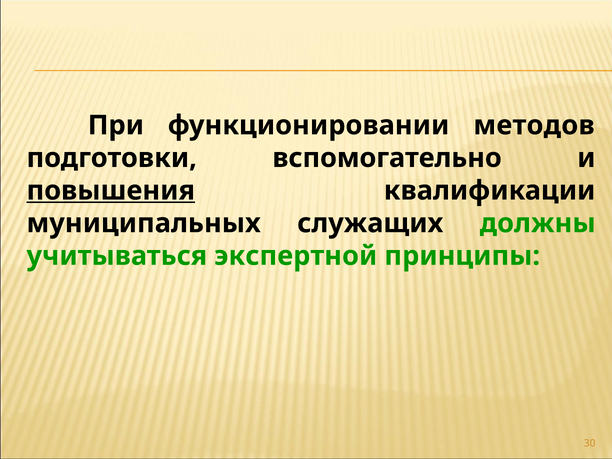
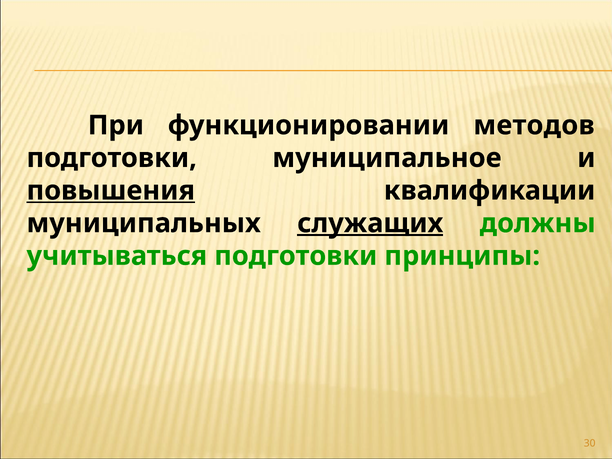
вспомогательно: вспомогательно -> муниципальное (387, 158)
служащих underline: none -> present (370, 223)
учитываться экспертной: экспертной -> подготовки (296, 256)
